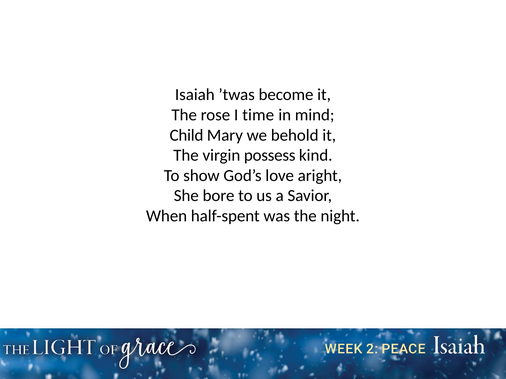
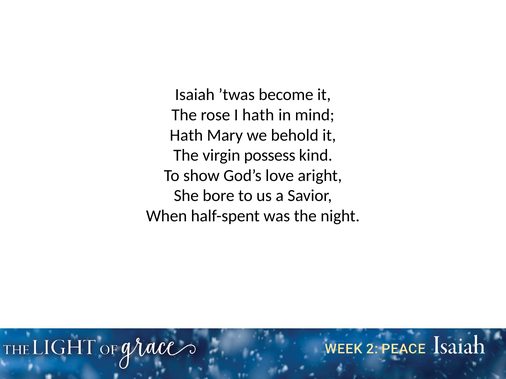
I time: time -> hath (258, 115)
Child: Child -> Hath (186, 135)
